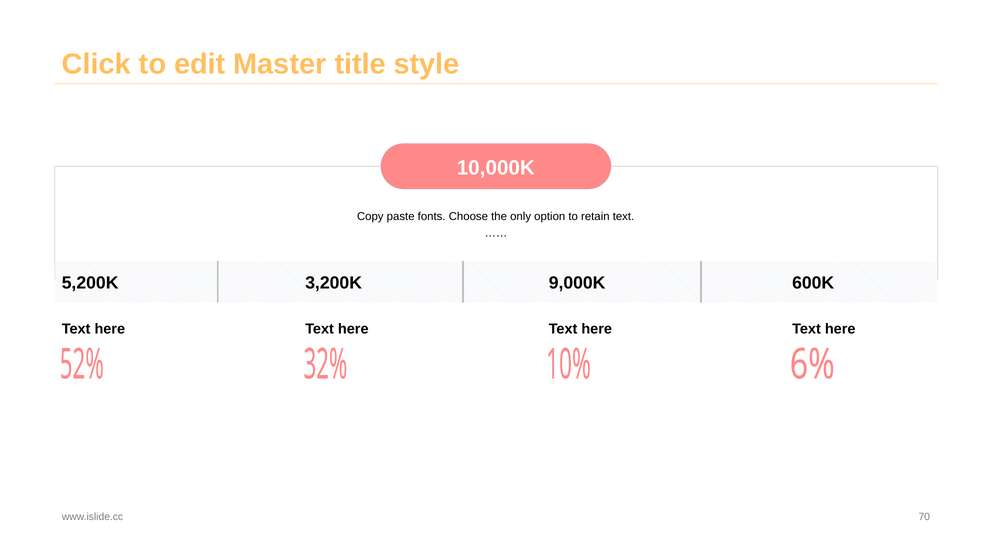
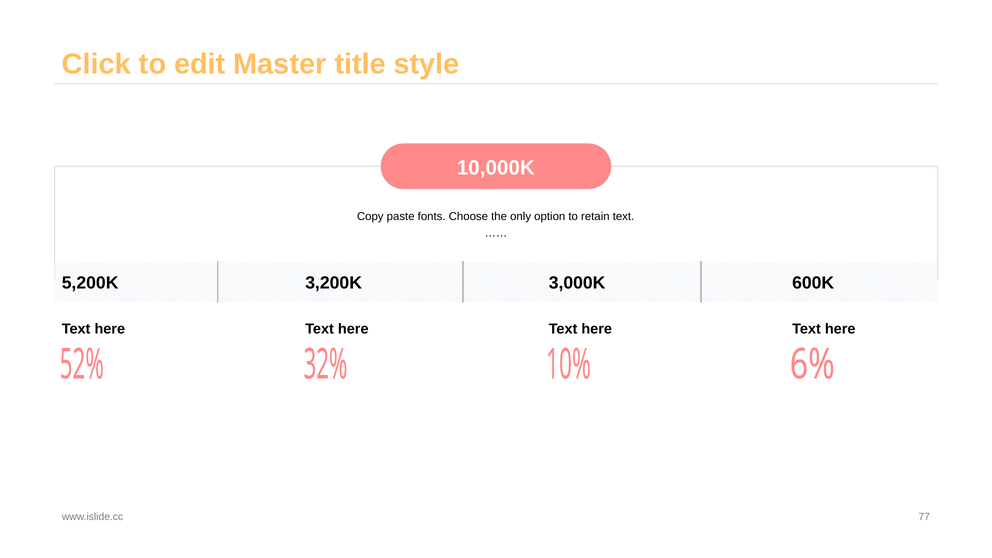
9,000K: 9,000K -> 3,000K (577, 283)
70: 70 -> 77 (924, 517)
